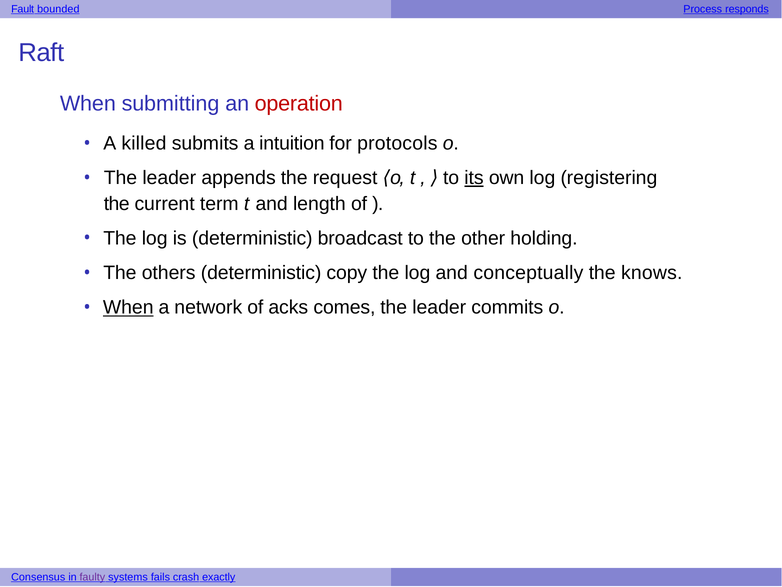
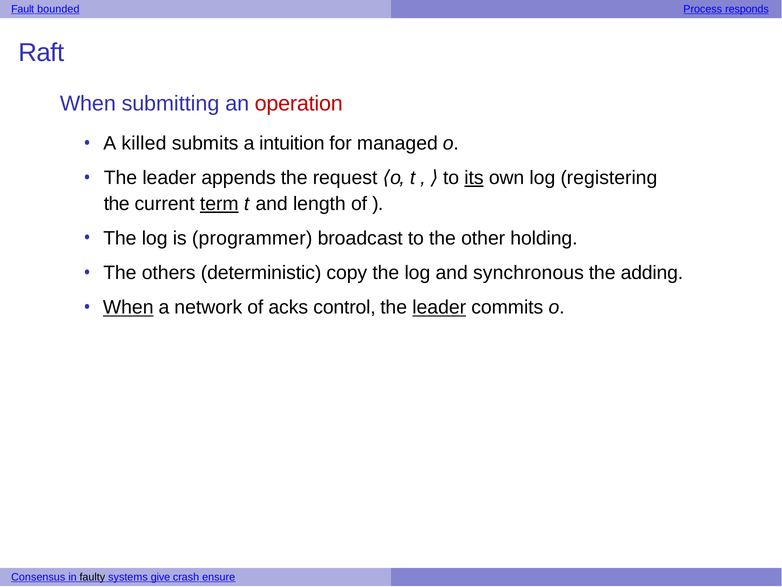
protocols: protocols -> managed (397, 143)
term underline: none -> present (219, 204)
is deterministic: deterministic -> programmer (252, 238)
conceptually: conceptually -> synchronous (528, 273)
knows: knows -> adding (652, 273)
comes: comes -> control (345, 308)
leader underline: none -> present (439, 308)
faulty colour: purple -> black (92, 577)
fails: fails -> give (161, 577)
exactly: exactly -> ensure (219, 577)
